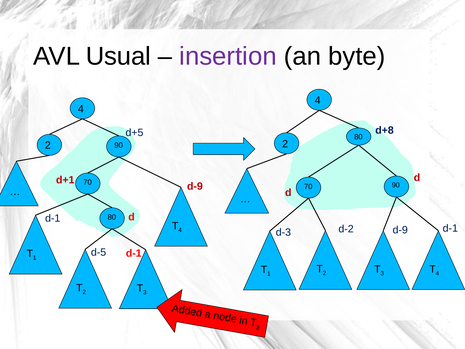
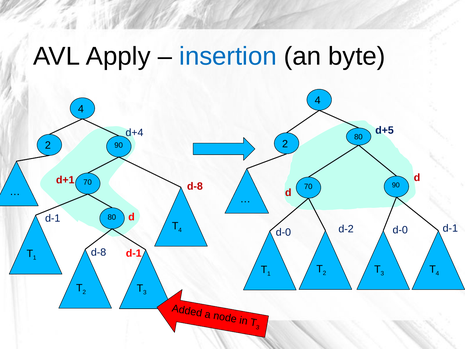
Usual: Usual -> Apply (118, 56)
insertion colour: purple -> blue (228, 56)
d+8: d+8 -> d+5 (384, 130)
d+5: d+5 -> d+4 (134, 133)
d-9: d-9 -> d-8 (195, 186)
d-9: d-9 -> d-0 (400, 230)
d-3: d-3 -> d-0 (283, 232)
d-5: d-5 -> d-8 (99, 252)
